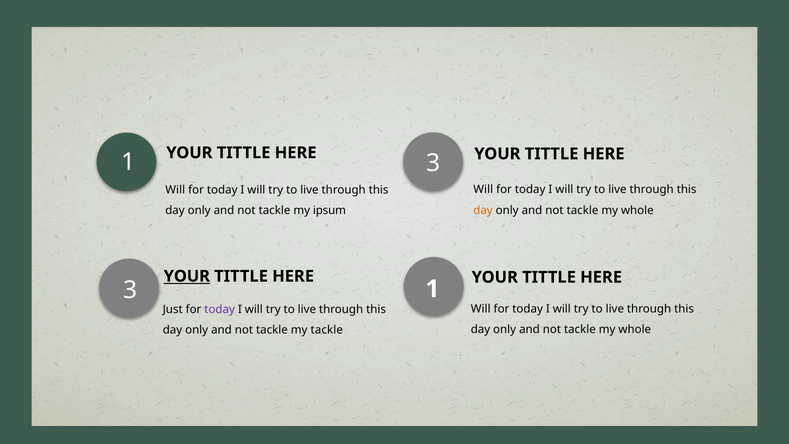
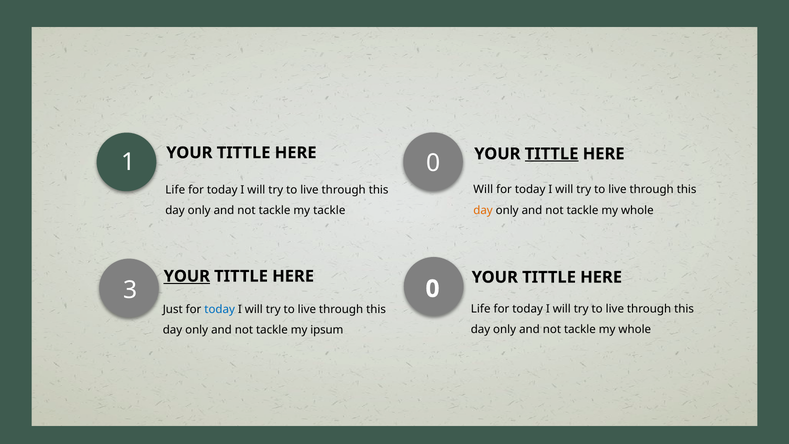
TITTLE underline: none -> present (552, 154)
1 3: 3 -> 0 (434, 163)
Will: Will -> Life (175, 190)
my ipsum: ipsum -> tackle (329, 211)
3 1: 1 -> 0 (433, 289)
Will: Will -> Life (481, 309)
today colour: purple -> blue (220, 309)
my tackle: tackle -> ipsum (327, 330)
